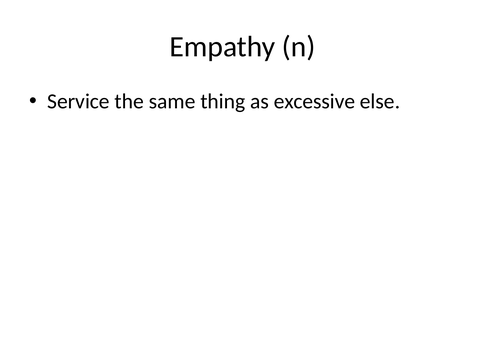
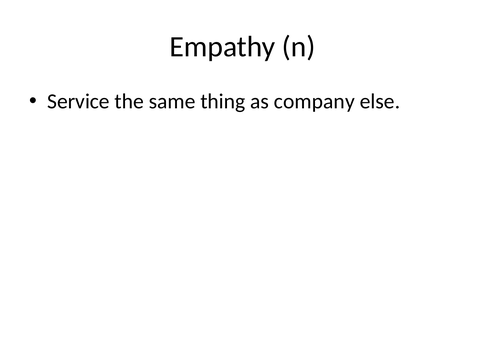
excessive: excessive -> company (314, 102)
